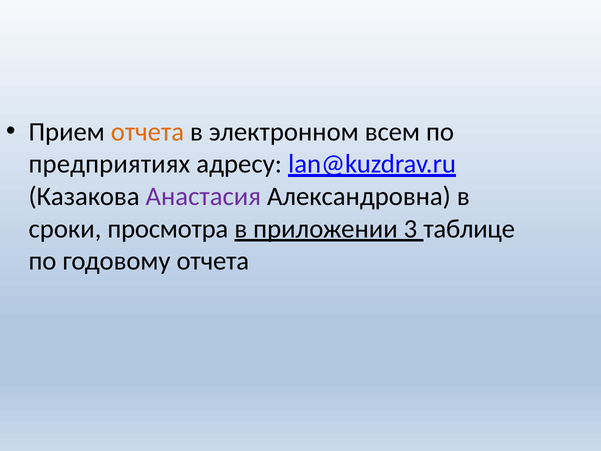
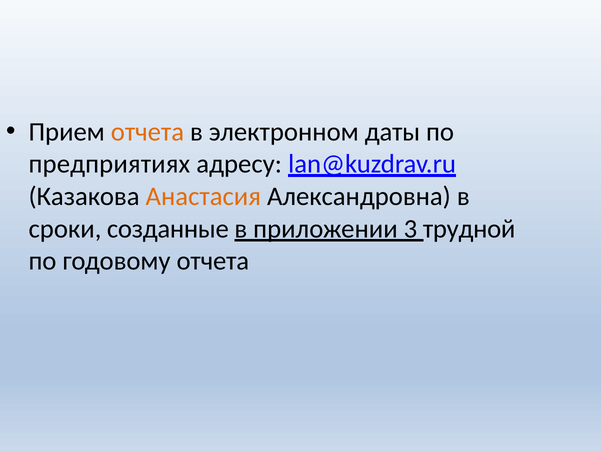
всем: всем -> даты (392, 132)
Анастасия colour: purple -> orange (203, 197)
просмотра: просмотра -> созданные (168, 229)
таблице: таблице -> трудной (469, 229)
